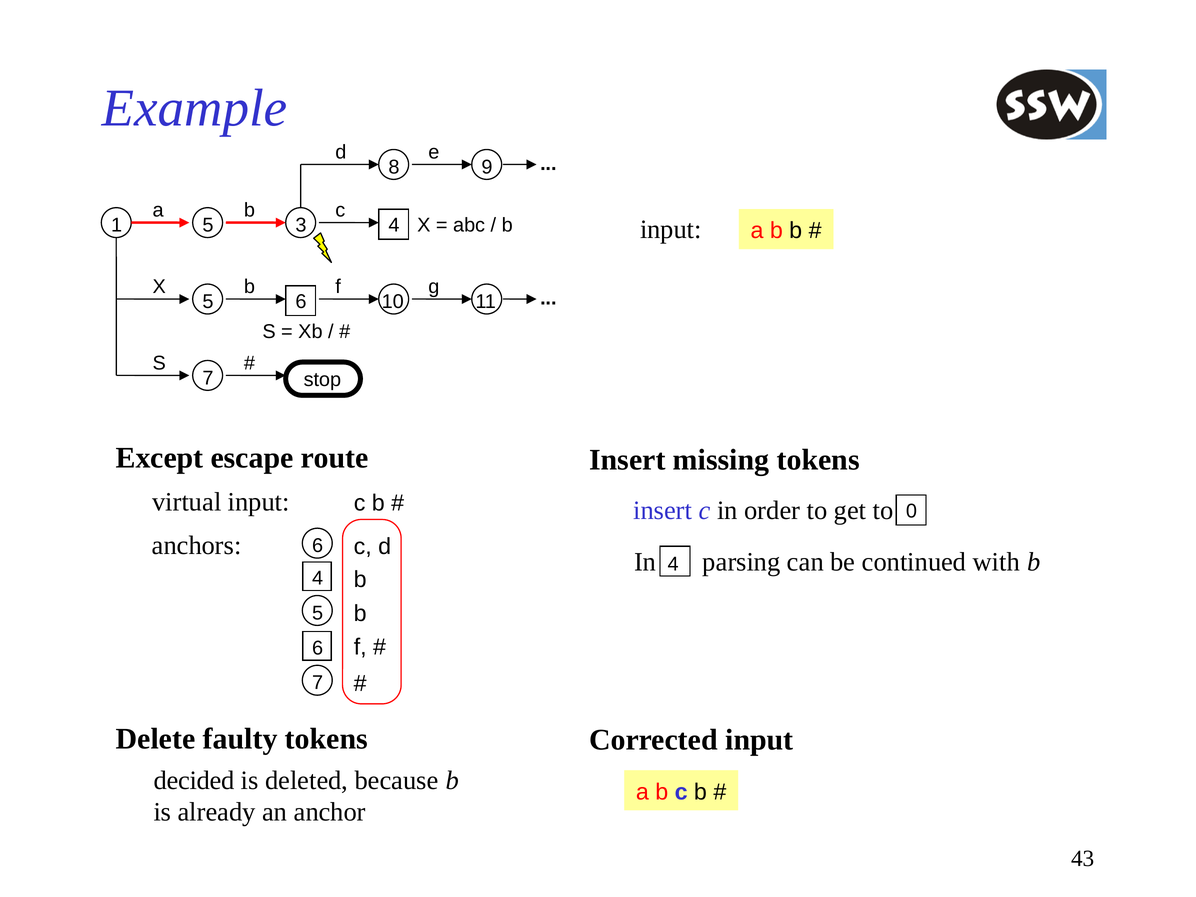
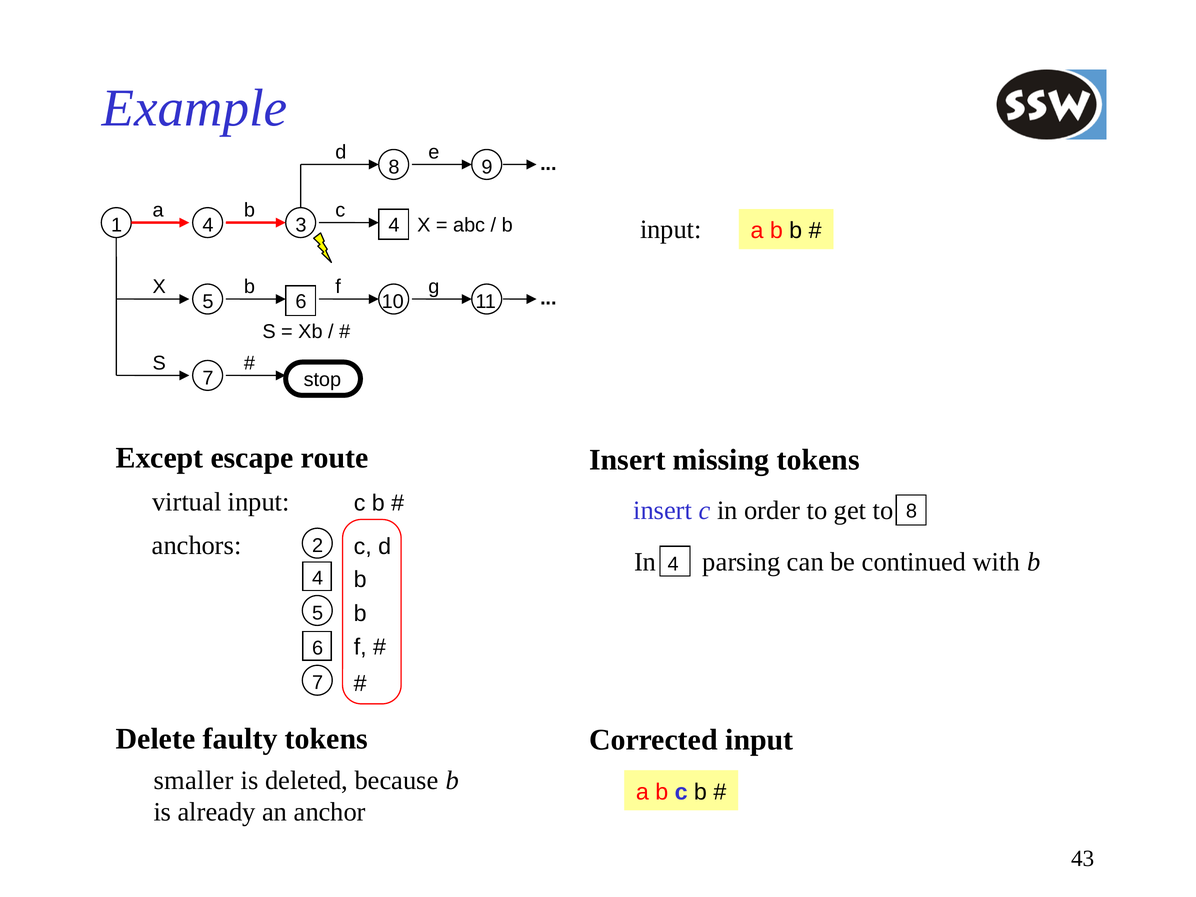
1 5: 5 -> 4 (208, 225)
to 0: 0 -> 8 (911, 511)
anchors 6: 6 -> 2 (318, 546)
decided: decided -> smaller (194, 780)
